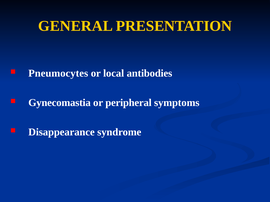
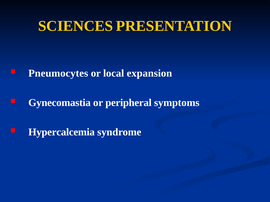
GENERAL: GENERAL -> SCIENCES (76, 26)
antibodies: antibodies -> expansion (149, 73)
Disappearance: Disappearance -> Hypercalcemia (62, 132)
